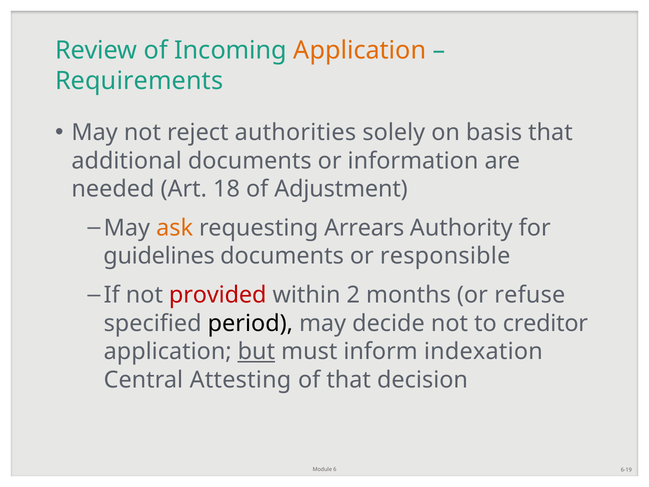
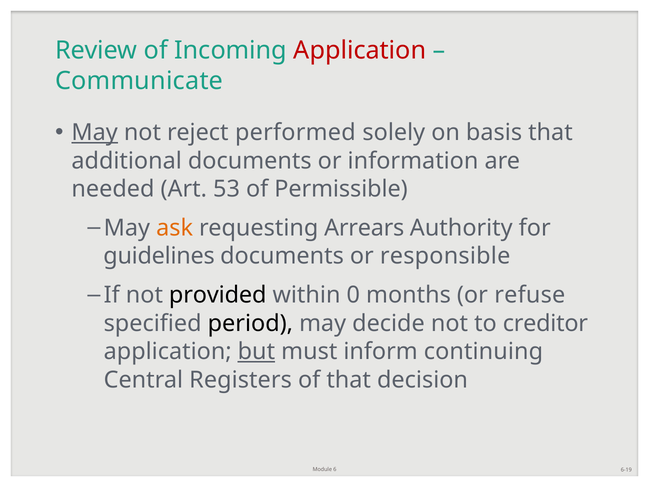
Application colour: orange -> red (360, 50)
Requirements: Requirements -> Communicate (139, 81)
May underline: none -> present (95, 133)
authorities: authorities -> performed (295, 133)
18: 18 -> 53 (226, 189)
Adjustment: Adjustment -> Permissible (341, 189)
provided colour: red -> black (218, 295)
2: 2 -> 0 (353, 295)
indexation: indexation -> continuing (483, 351)
Attesting: Attesting -> Registers (241, 380)
